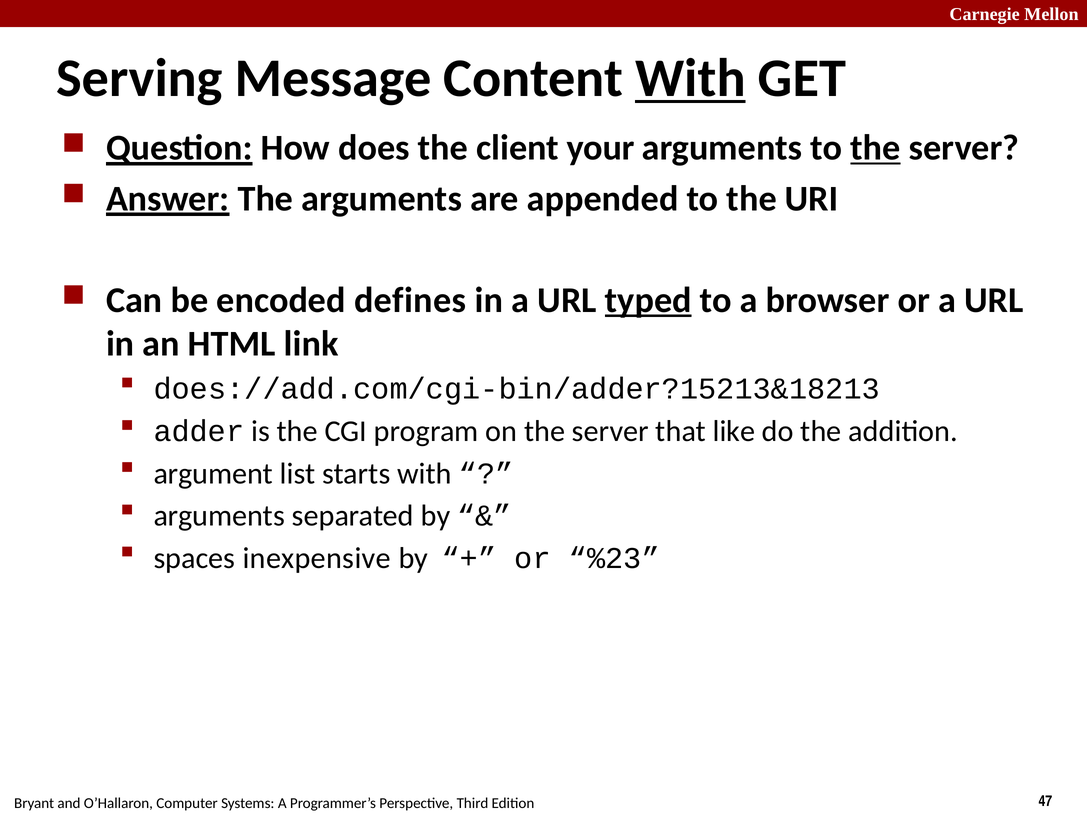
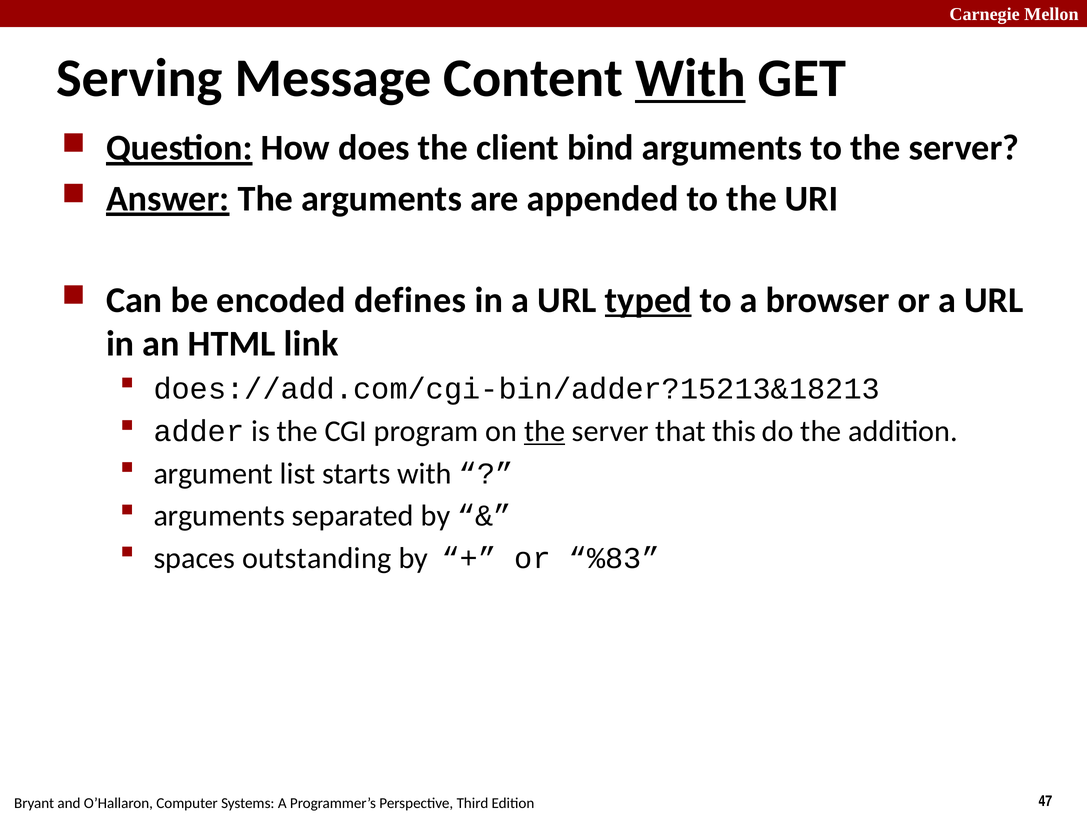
your: your -> bind (601, 148)
the underline: present -> none (875, 148)
the underline: none -> present (545, 431)
like: like -> this (734, 431)
inexpensive: inexpensive -> outstanding (317, 558)
%23: %23 -> %83 (614, 558)
